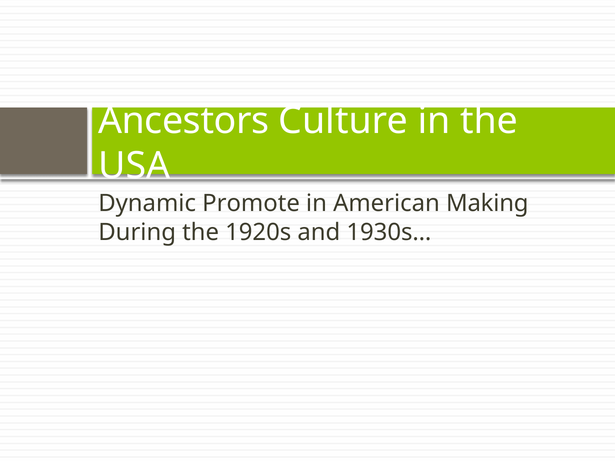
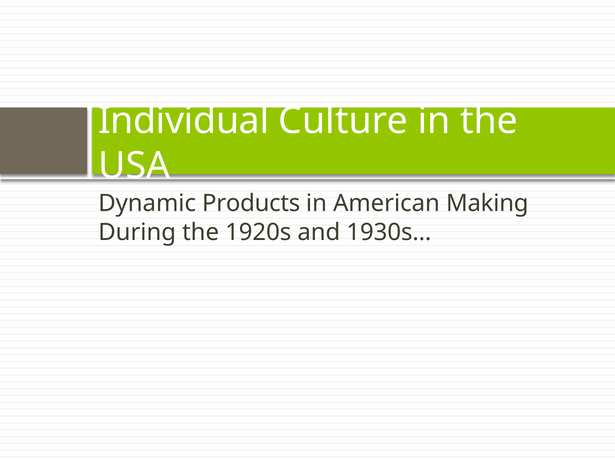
Ancestors: Ancestors -> Individual (184, 121)
Promote: Promote -> Products (251, 204)
